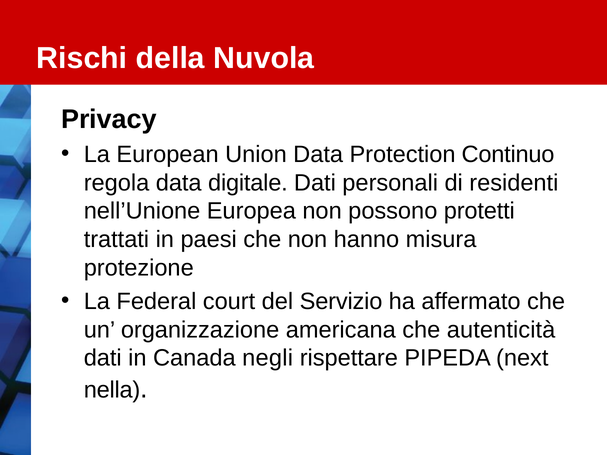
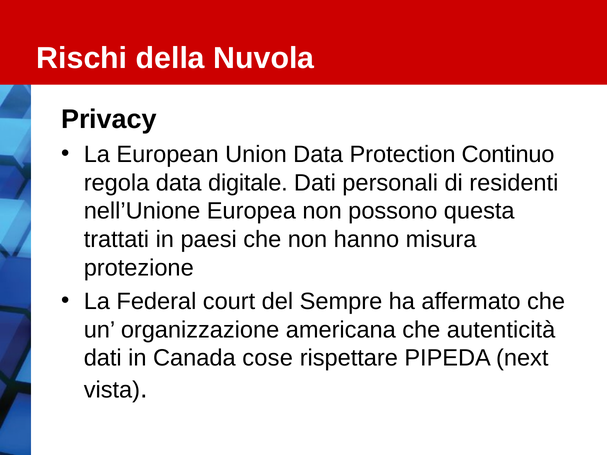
protetti: protetti -> questa (479, 211)
Servizio: Servizio -> Sempre (341, 302)
negli: negli -> cose (268, 358)
nella: nella -> vista (112, 390)
